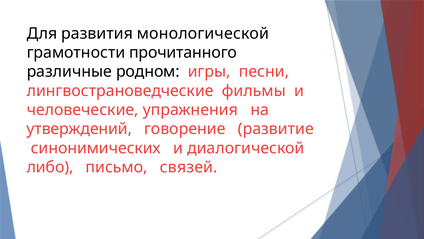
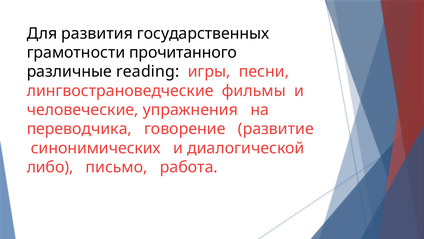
монологической: монологической -> государственных (203, 33)
родном: родном -> reading (148, 72)
утверждений: утверждений -> переводчика (79, 129)
связей: связей -> работа (189, 167)
